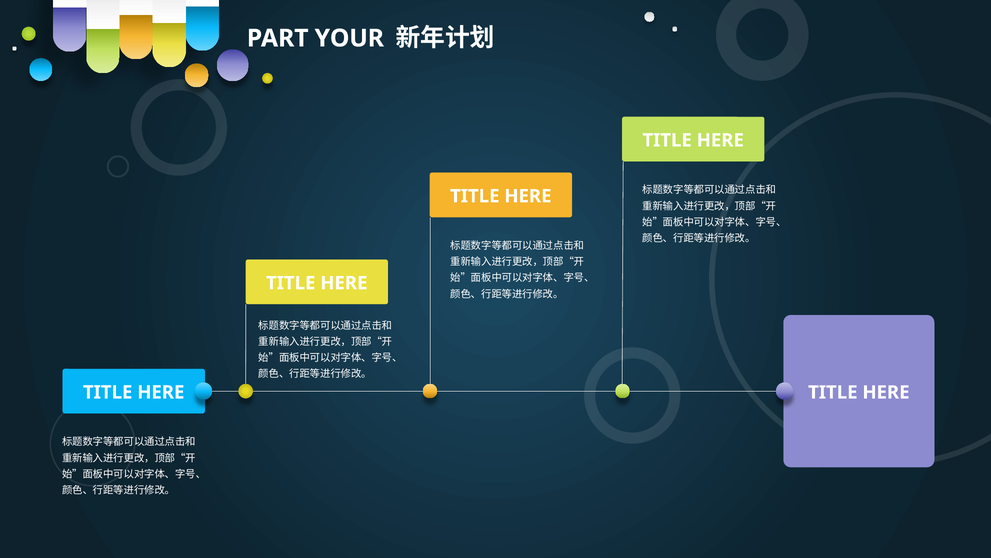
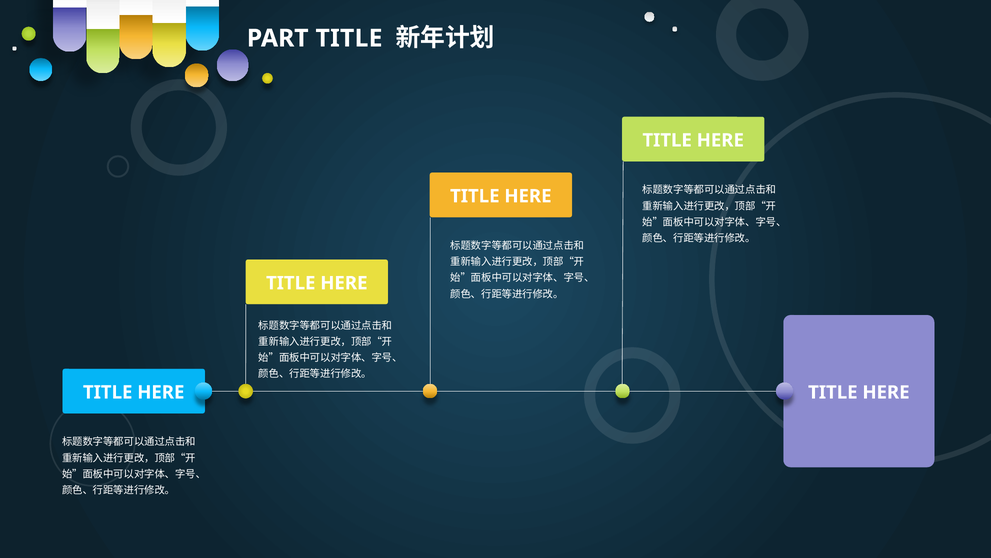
PART YOUR: YOUR -> TITLE (349, 38)
